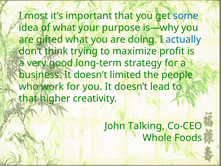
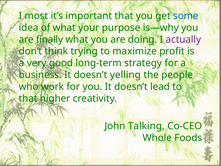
gifted: gifted -> finally (50, 39)
actually colour: blue -> purple (183, 39)
limited: limited -> yelling (125, 75)
